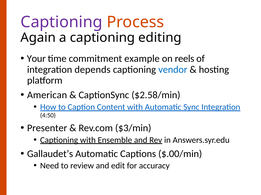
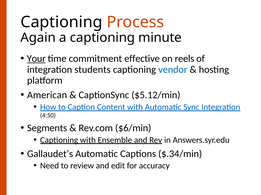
Captioning colour: purple -> black (62, 22)
editing: editing -> minute (160, 38)
Your underline: none -> present (36, 59)
example: example -> effective (142, 59)
depends: depends -> students (93, 70)
$2.58/min: $2.58/min -> $5.12/min (156, 95)
Presenter: Presenter -> Segments (47, 128)
$3/min: $3/min -> $6/min (133, 128)
$.00/min: $.00/min -> $.34/min (180, 154)
